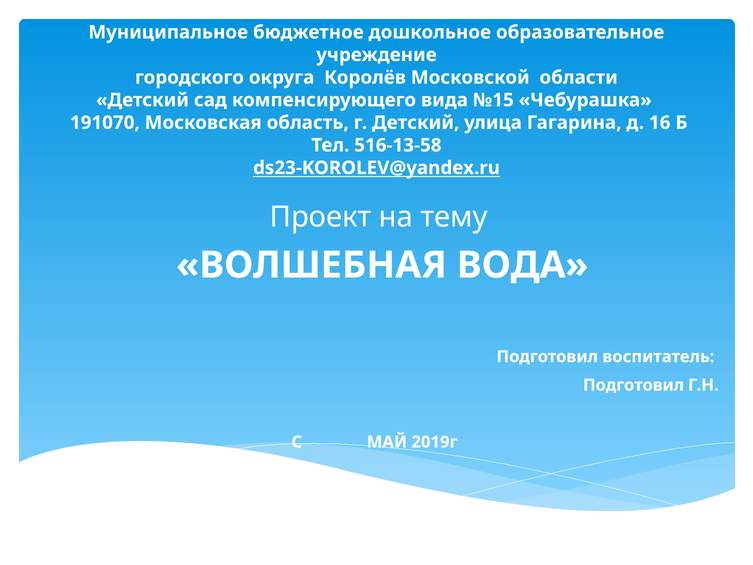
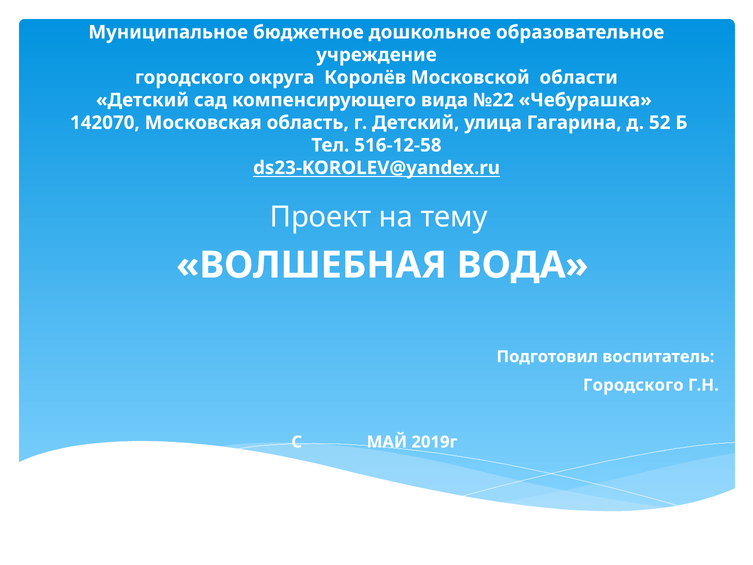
№15: №15 -> №22 (493, 100)
191070: 191070 -> 142070 (105, 123)
16: 16 -> 52 (660, 123)
516-13-58: 516-13-58 -> 516-12-58 (398, 145)
Подготовил: Подготовил -> Городского (633, 385)
